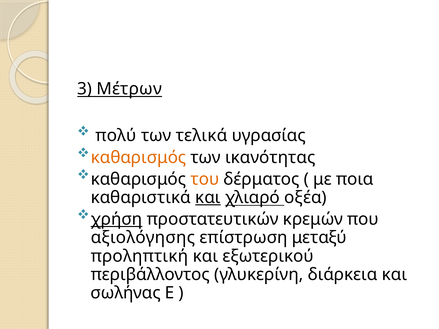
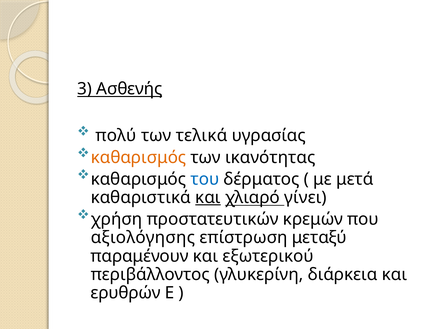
Μέτρων: Μέτρων -> Ασθενής (129, 89)
του colour: orange -> blue (205, 179)
ποια: ποια -> μετά (355, 179)
οξέα: οξέα -> γίνει (306, 198)
χρήση underline: present -> none (117, 219)
προληπτική: προληπτική -> παραμένουν (140, 256)
σωλήνας: σωλήνας -> ερυθρών (126, 293)
